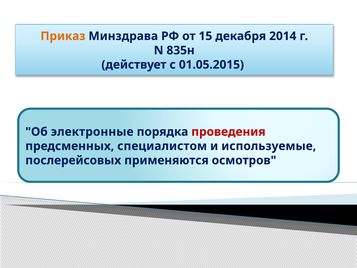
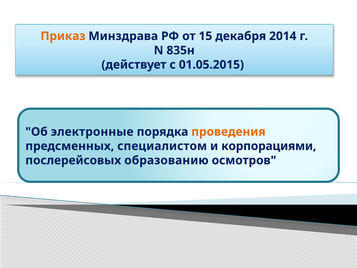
проведения colour: red -> orange (228, 132)
используемые: используемые -> корпорациями (269, 146)
применяются: применяются -> образованию (166, 160)
